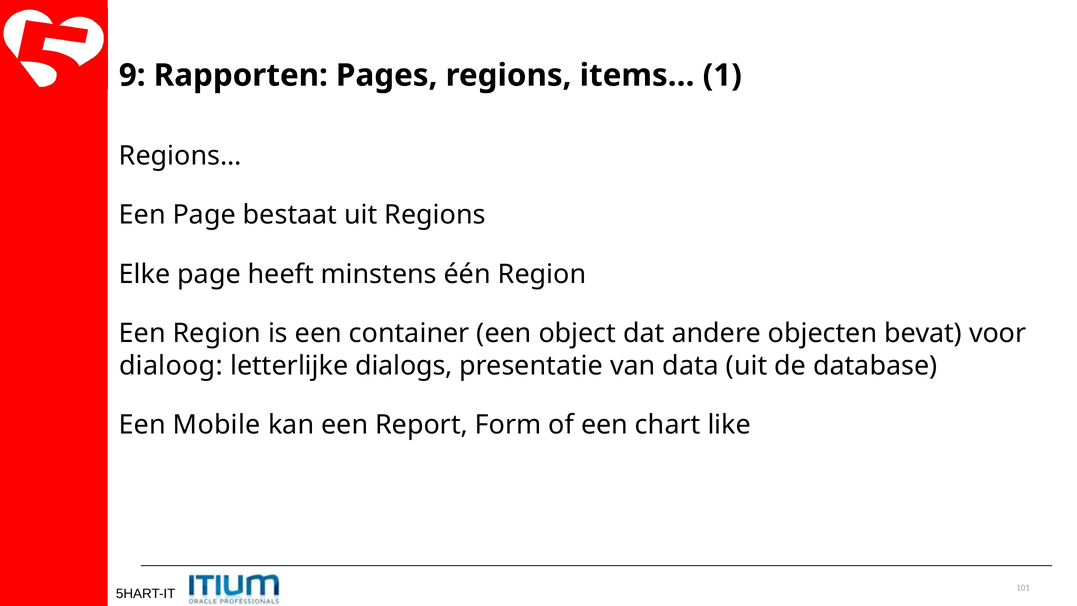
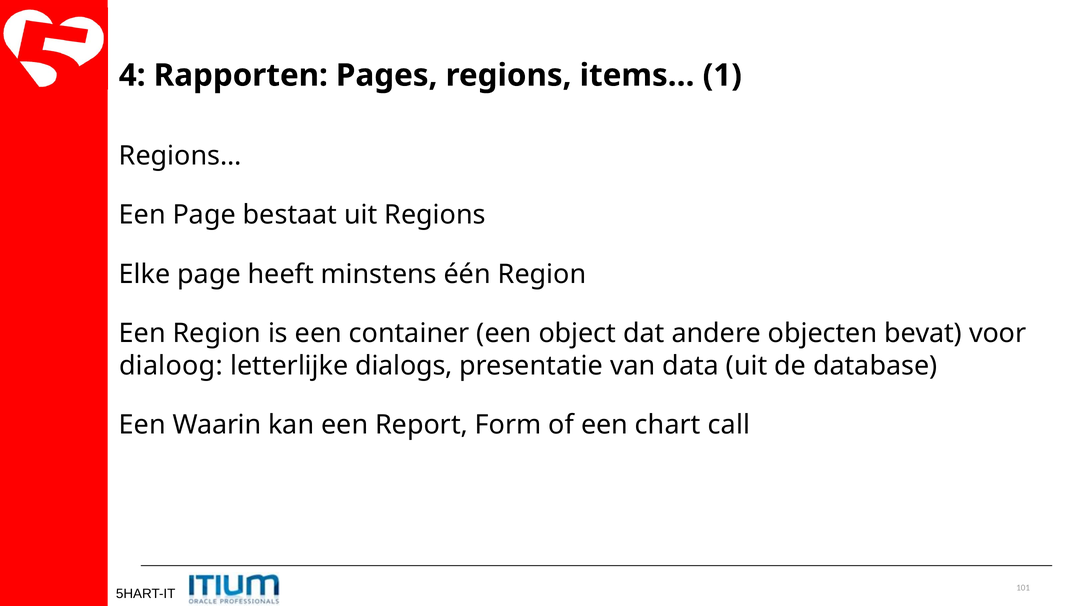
9: 9 -> 4 (132, 75)
Mobile: Mobile -> Waarin (217, 425)
like: like -> call (729, 425)
